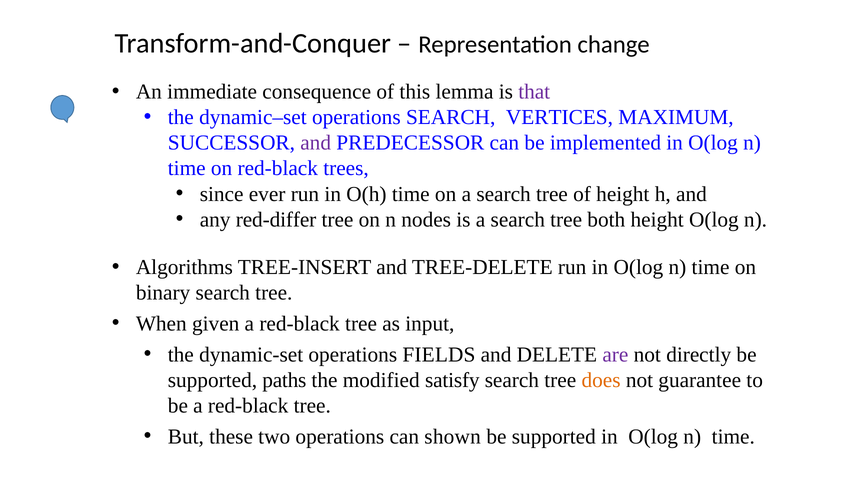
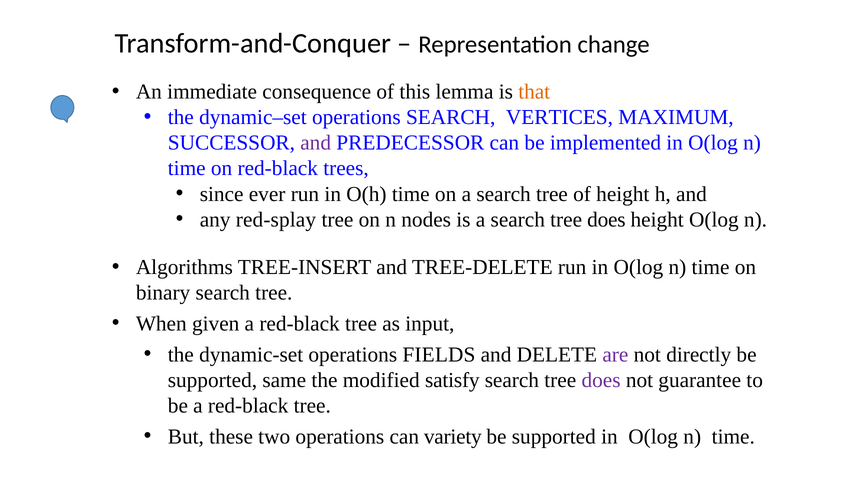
that colour: purple -> orange (534, 92)
red-differ: red-differ -> red-splay (276, 220)
a search tree both: both -> does (606, 220)
paths: paths -> same (284, 380)
does colour: orange -> purple (601, 380)
shown: shown -> variety (453, 437)
